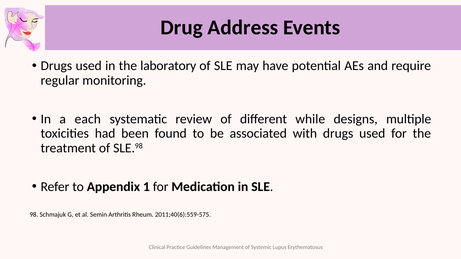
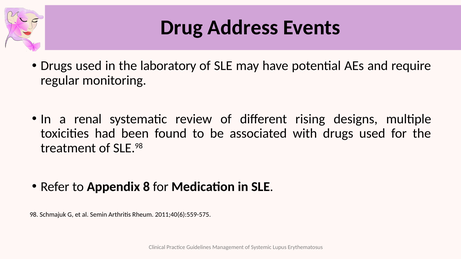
each: each -> renal (88, 119)
while: while -> rising (310, 119)
1: 1 -> 8 (146, 187)
